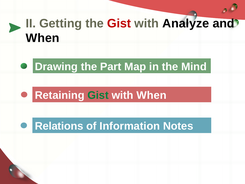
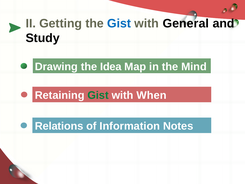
Gist colour: red -> blue (119, 23)
Analyze: Analyze -> General (186, 23)
When: When -> Study (43, 38)
Part: Part -> Idea (111, 67)
